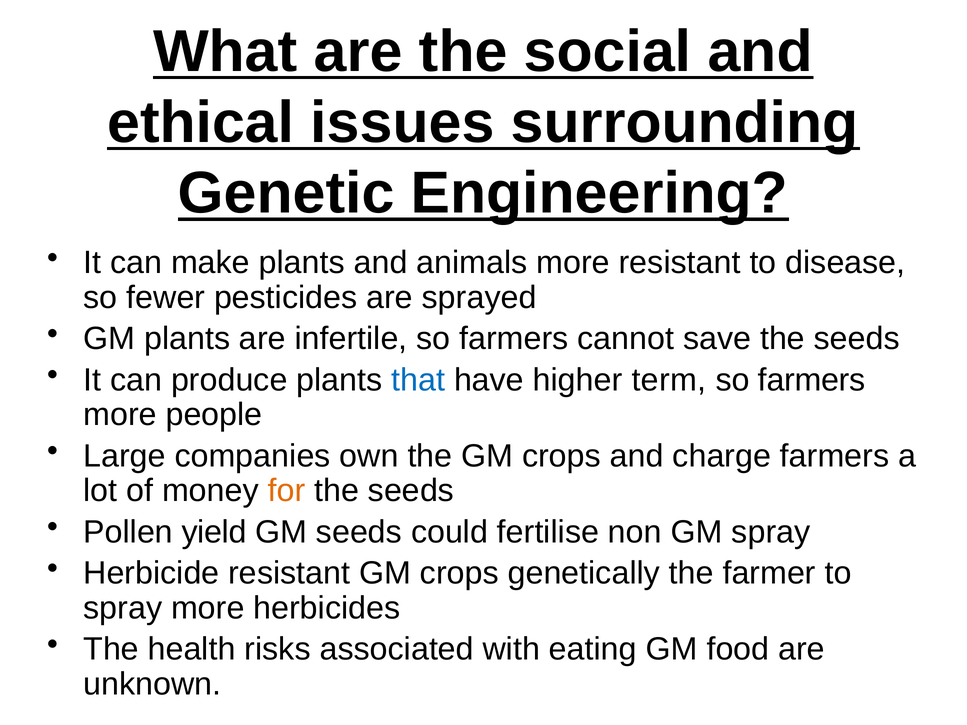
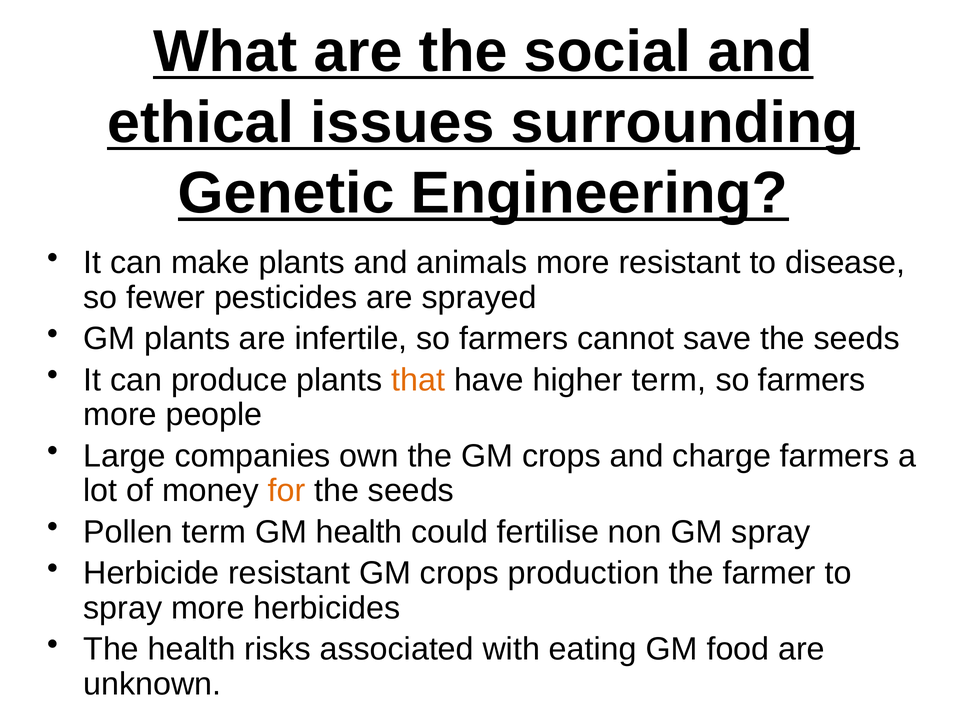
that colour: blue -> orange (418, 380)
Pollen yield: yield -> term (214, 532)
GM seeds: seeds -> health (359, 532)
genetically: genetically -> production (584, 573)
